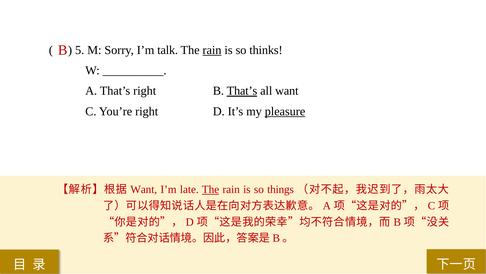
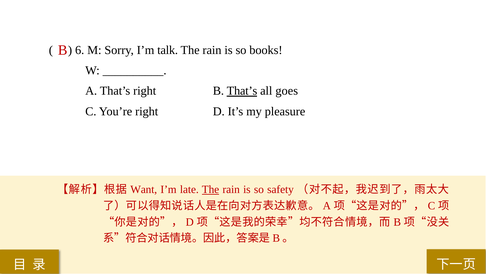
5: 5 -> 6 (80, 50)
rain underline: present -> none (212, 50)
thinks: thinks -> books (266, 50)
all want: want -> goes (287, 91)
pleasure underline: present -> none (285, 111)
things: things -> safety (280, 189)
